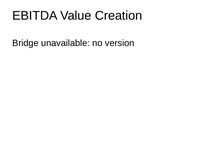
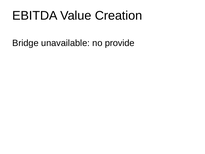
version: version -> provide (120, 43)
